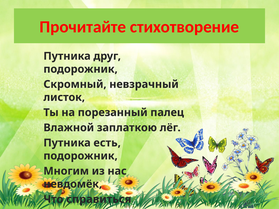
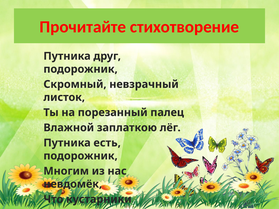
справиться: справиться -> кустарники (99, 199)
